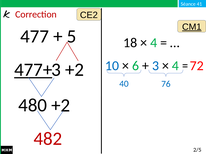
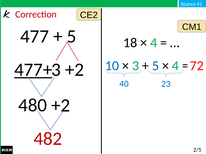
CM1 underline: present -> none (192, 27)
6: 6 -> 3 (136, 66)
3: 3 -> 5 (155, 66)
76: 76 -> 23 (166, 84)
